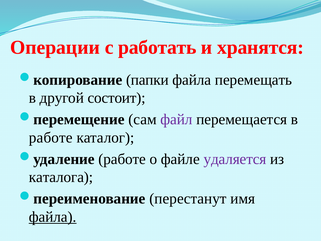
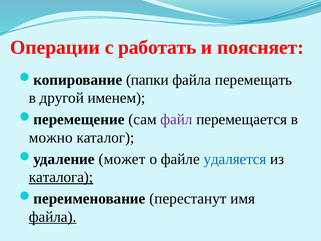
хранятся: хранятся -> поясняет (260, 47)
состоит: состоит -> именем (116, 98)
работе: работе -> можно (51, 137)
работе: работе -> может (122, 159)
удаляется colour: purple -> blue (235, 159)
каталога underline: none -> present (61, 177)
